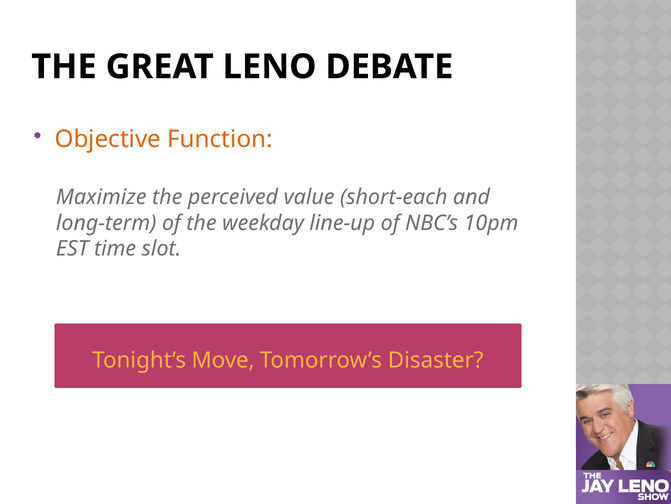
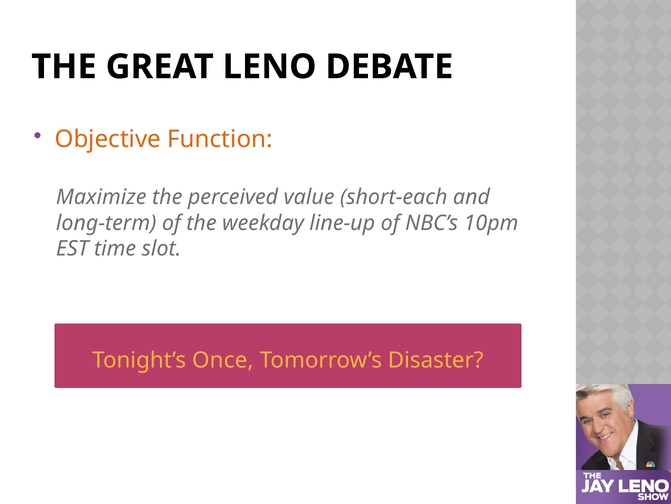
Move: Move -> Once (223, 360)
